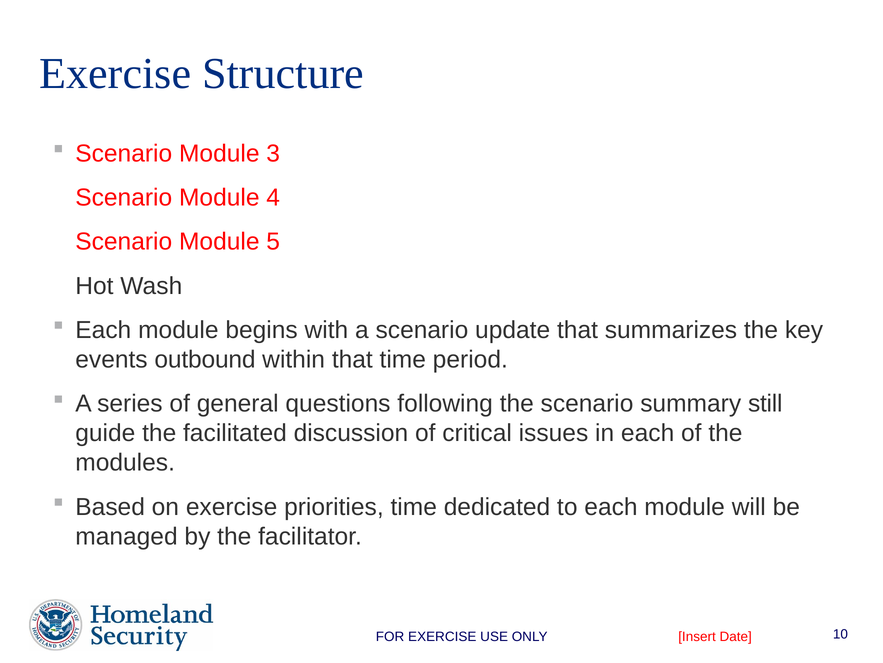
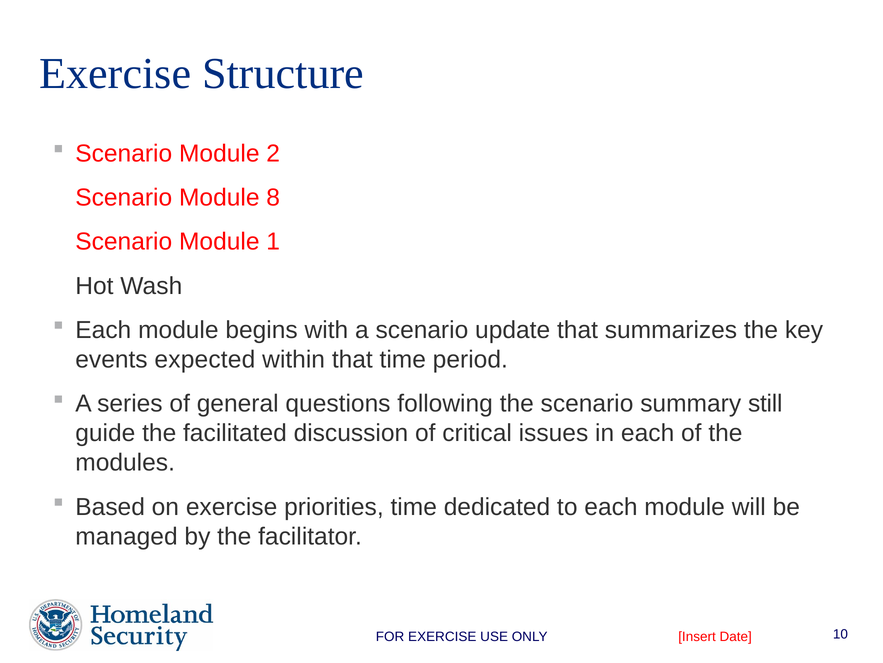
3: 3 -> 2 (273, 153)
4: 4 -> 8 (273, 197)
5: 5 -> 1 (273, 242)
outbound: outbound -> expected (205, 359)
